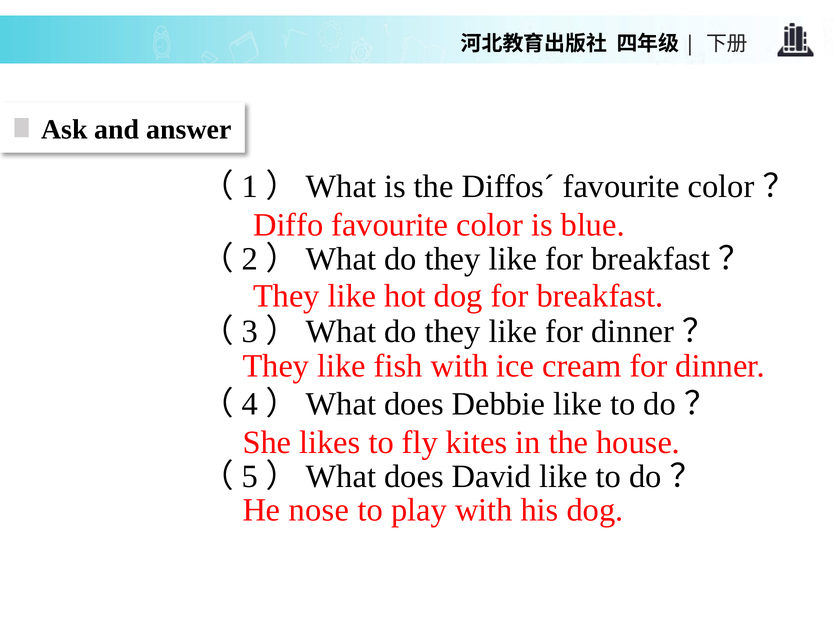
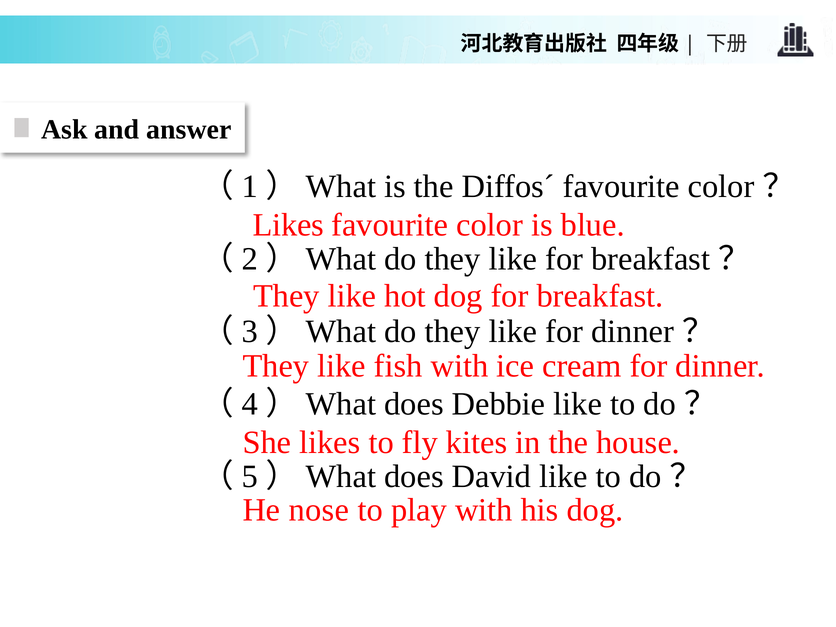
Diffo: Diffo -> Likes (288, 225)
